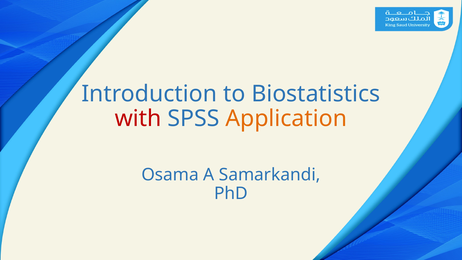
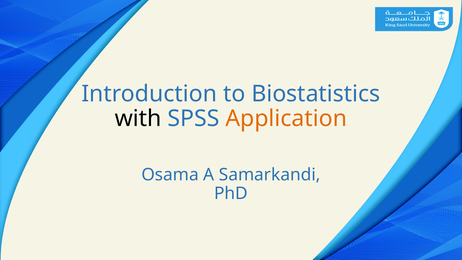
with colour: red -> black (138, 119)
